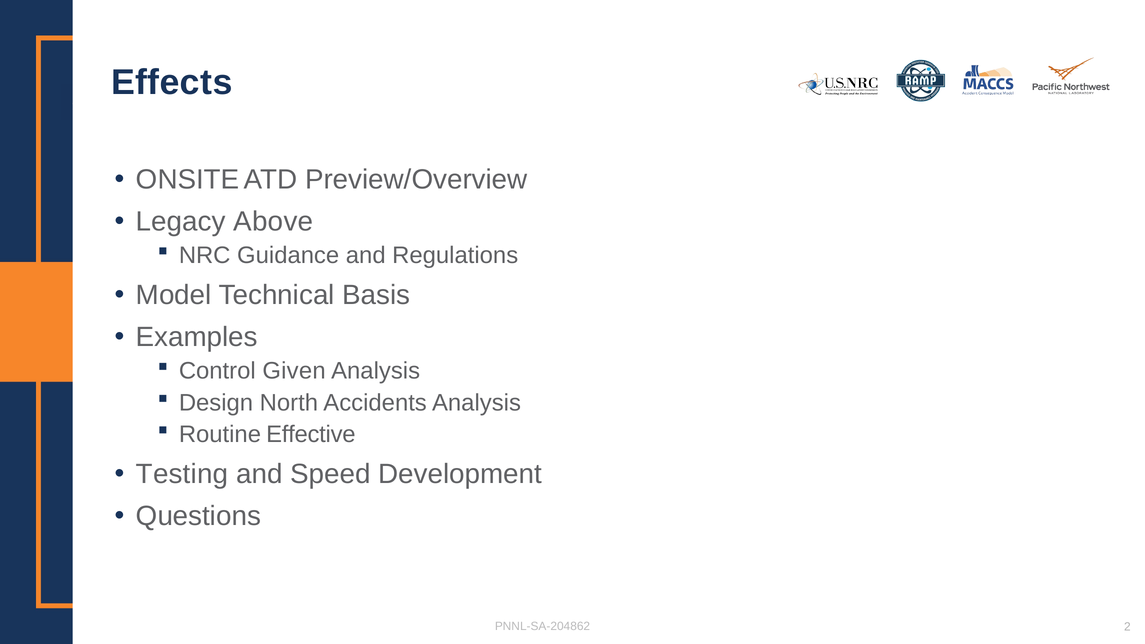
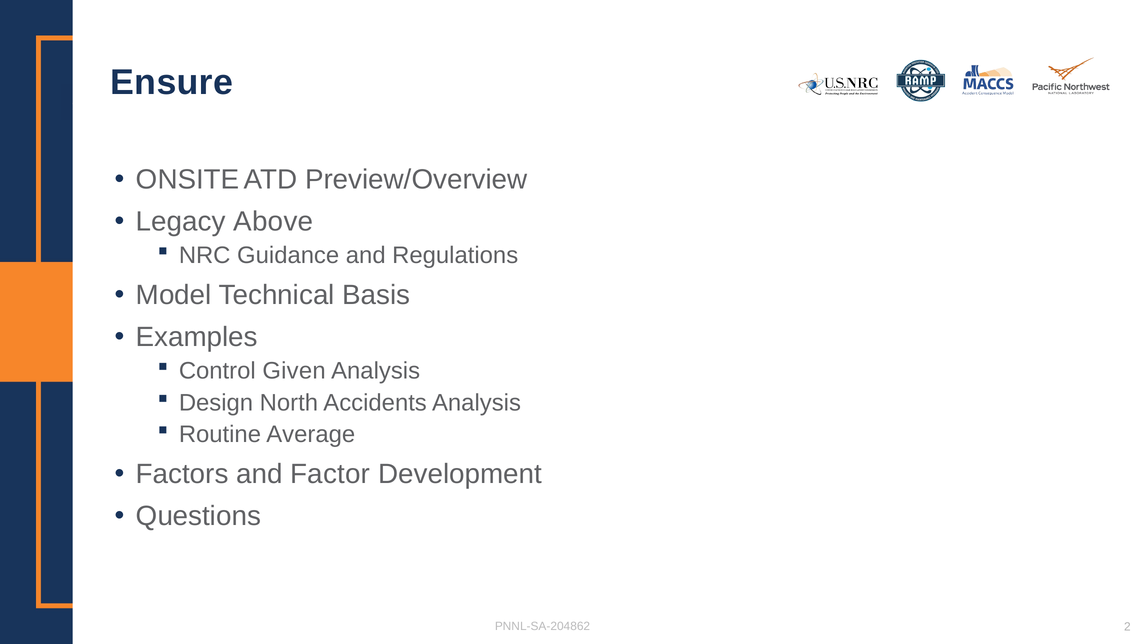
Effects: Effects -> Ensure (172, 82)
Effective: Effective -> Average (311, 434)
Testing: Testing -> Factors (182, 474)
Speed: Speed -> Factor (330, 474)
